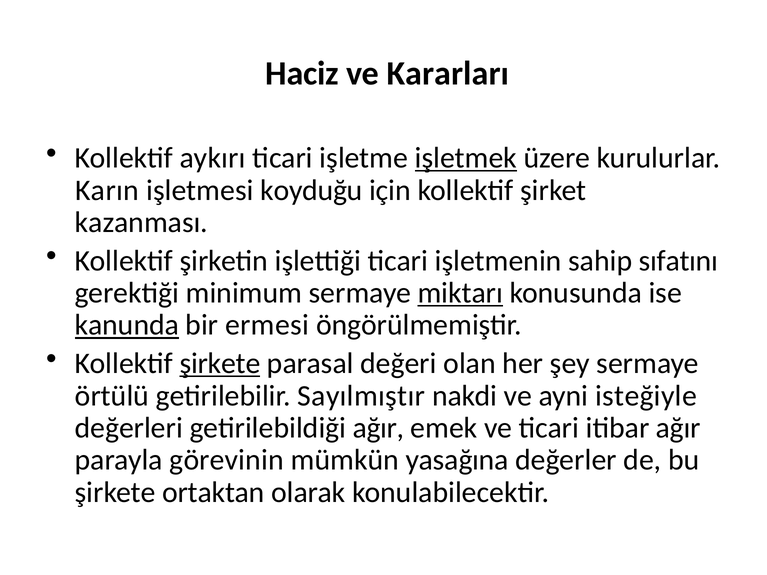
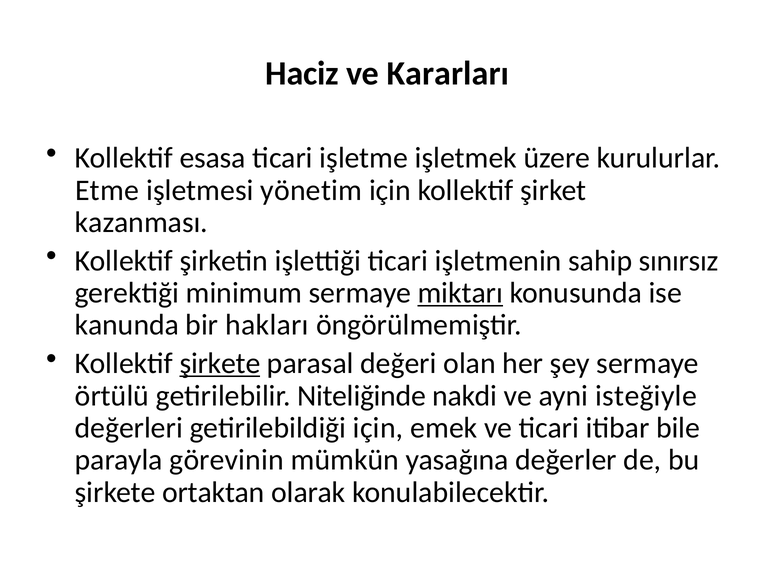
aykırı: aykırı -> esasa (213, 158)
işletmek underline: present -> none (466, 158)
Karın: Karın -> Etme (107, 190)
koyduğu: koyduğu -> yönetim (311, 190)
sıfatını: sıfatını -> sınırsız (679, 261)
kanunda underline: present -> none (127, 325)
ermesi: ermesi -> hakları (267, 325)
Sayılmıştır: Sayılmıştır -> Niteliğinde (362, 396)
getirilebildiği ağır: ağır -> için (378, 428)
itibar ağır: ağır -> bile (678, 428)
